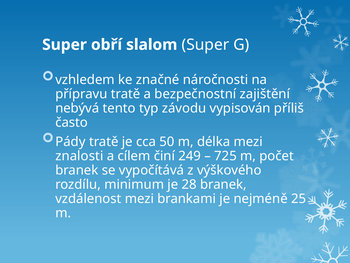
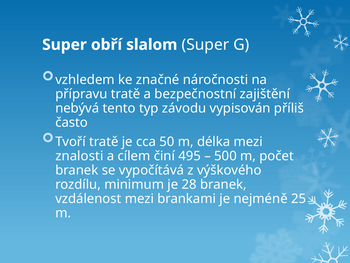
Pády: Pády -> Tvoří (70, 142)
249: 249 -> 495 (190, 156)
725: 725 -> 500 (225, 156)
